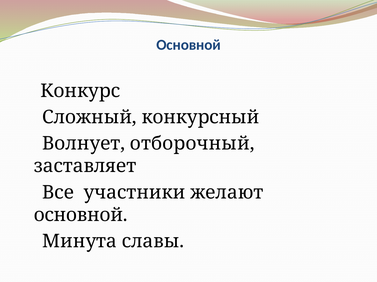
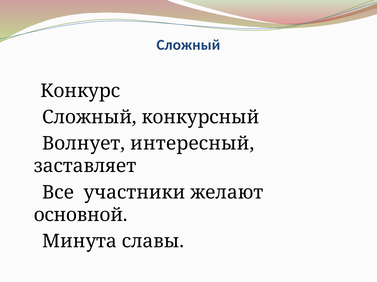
Основной: Основной -> Сложный (188, 45)
отборочный: отборочный -> интересный (192, 144)
